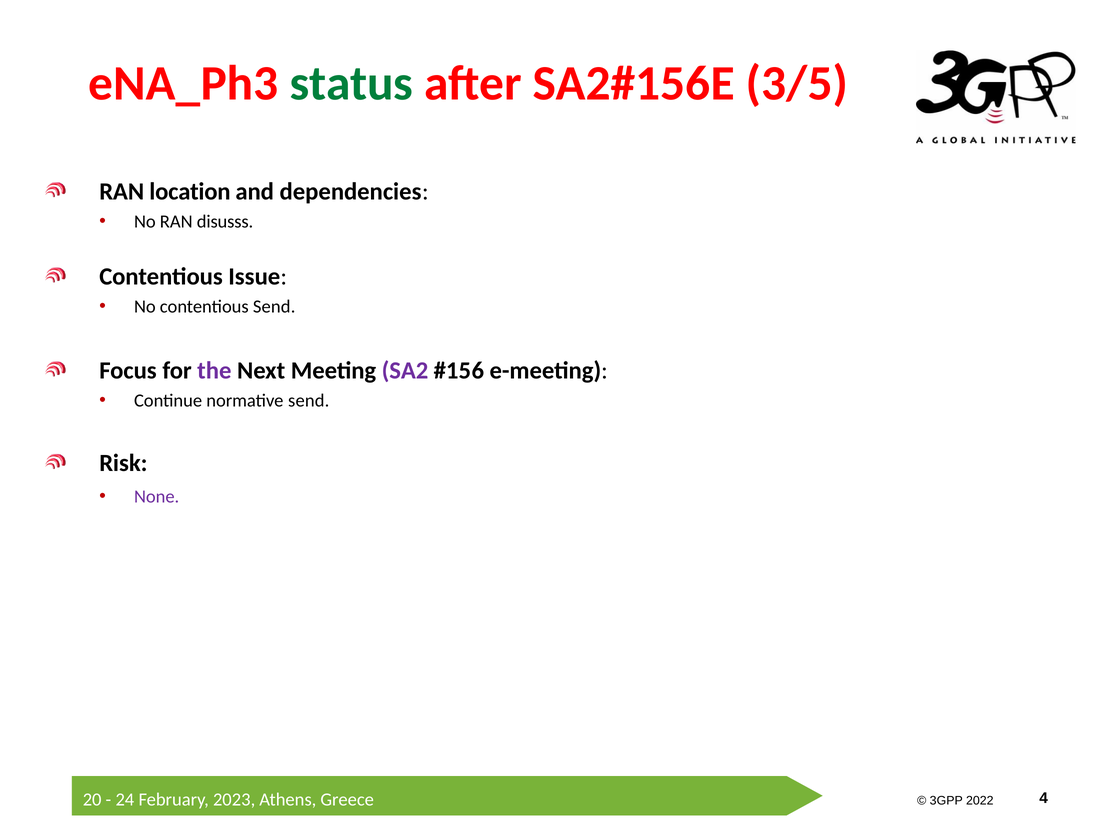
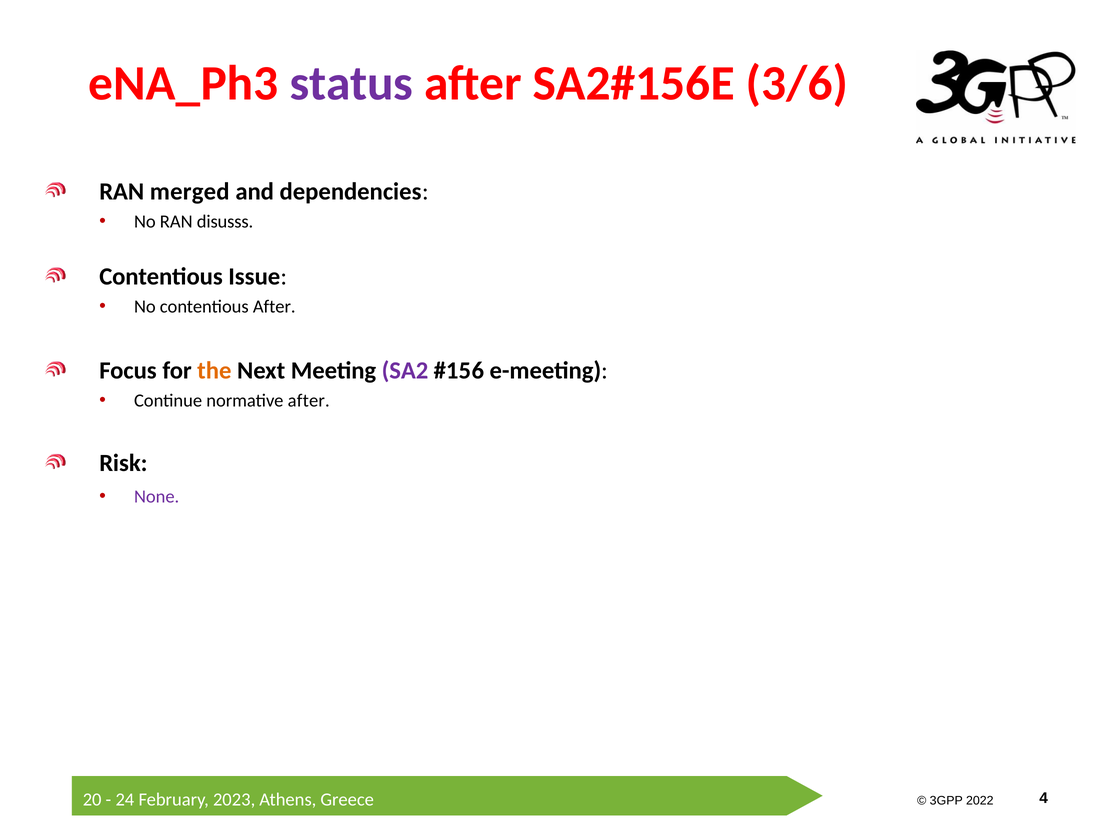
status colour: green -> purple (351, 83)
3/5: 3/5 -> 3/6 (797, 83)
location: location -> merged (190, 192)
contentious Send: Send -> After (274, 307)
the colour: purple -> orange (214, 371)
normative send: send -> after (309, 401)
